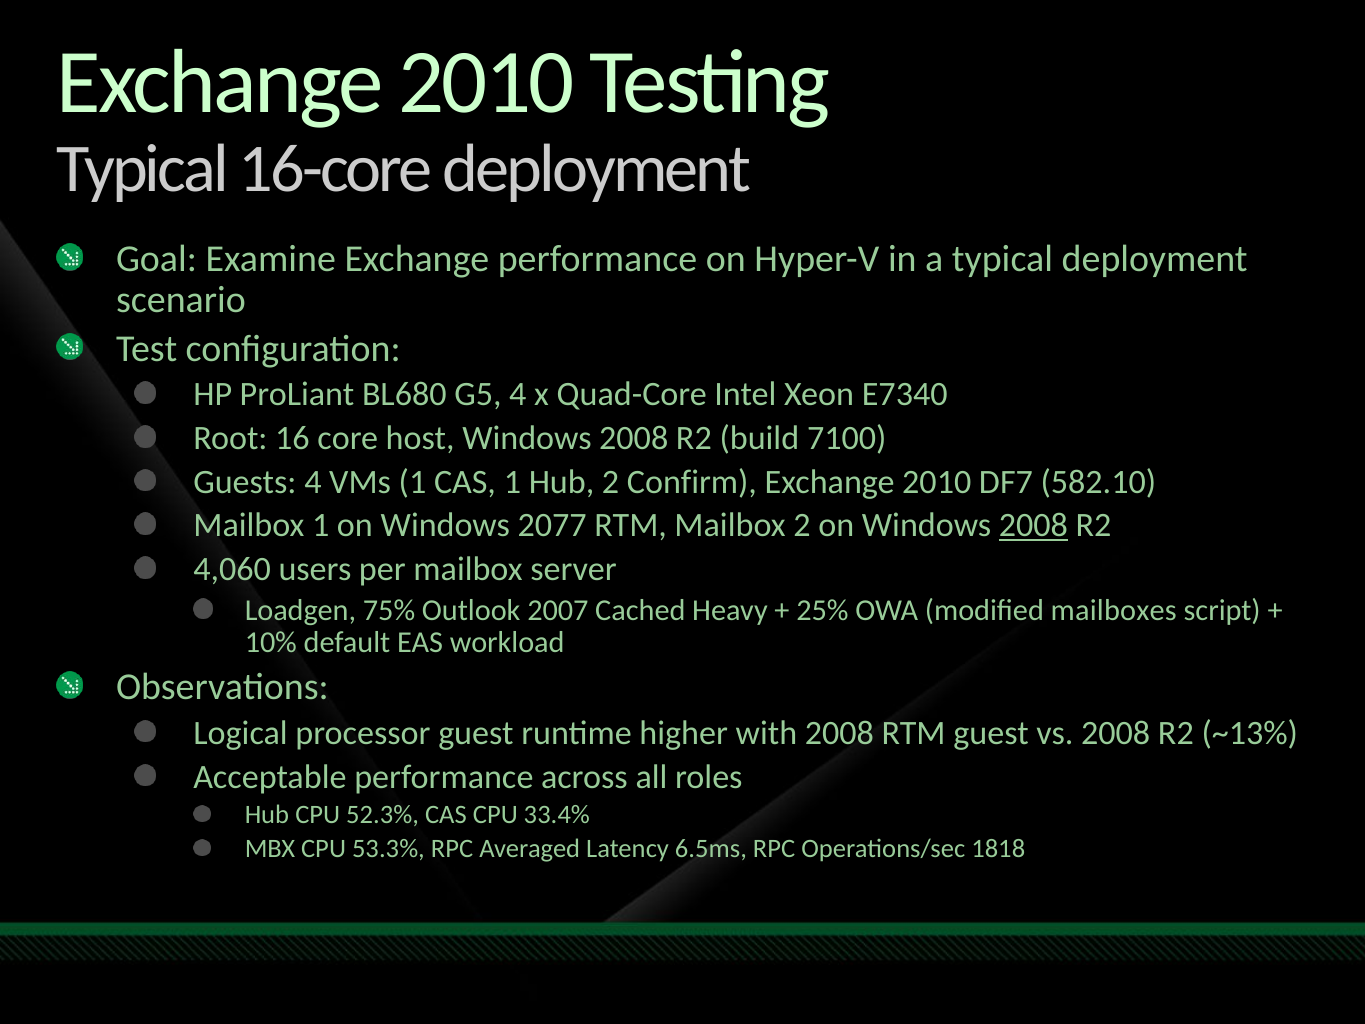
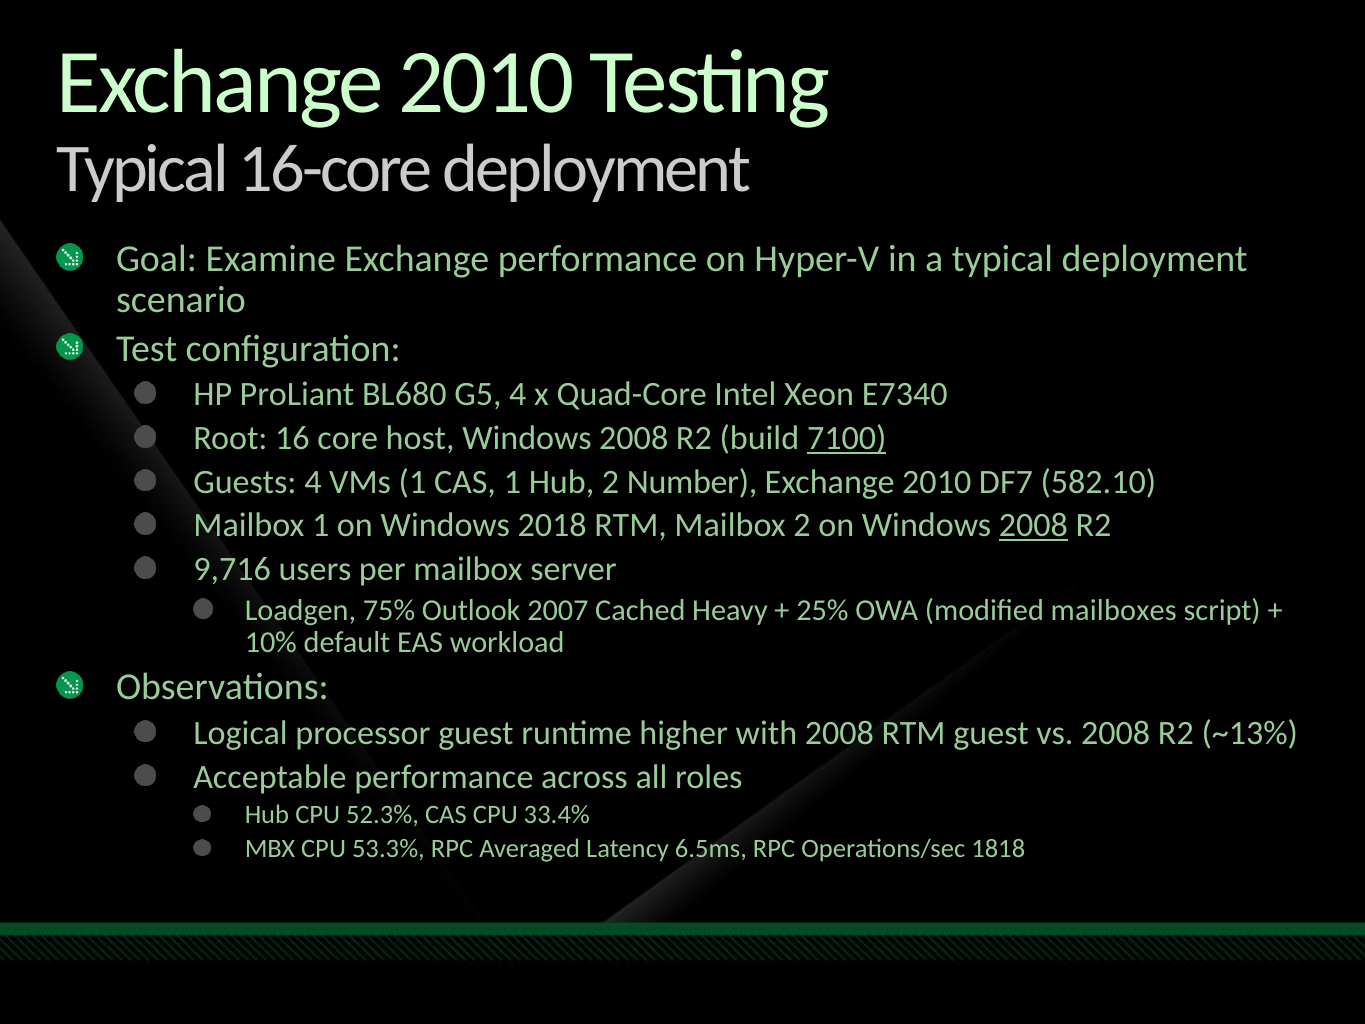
7100 underline: none -> present (847, 438)
Confirm: Confirm -> Number (692, 482)
2077: 2077 -> 2018 (552, 525)
4,060: 4,060 -> 9,716 (232, 569)
